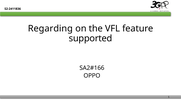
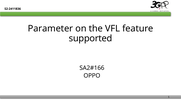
Regarding: Regarding -> Parameter (50, 29)
